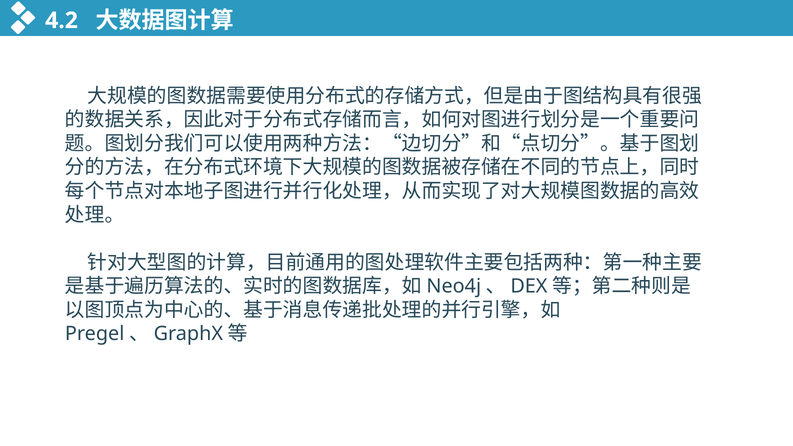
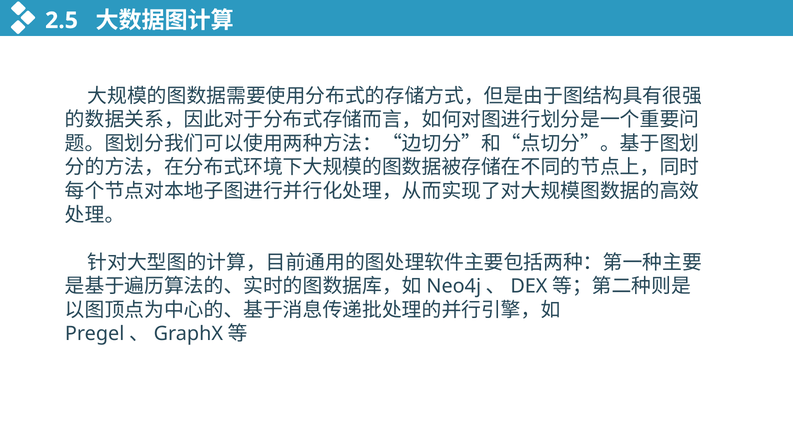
4.2: 4.2 -> 2.5 (62, 20)
